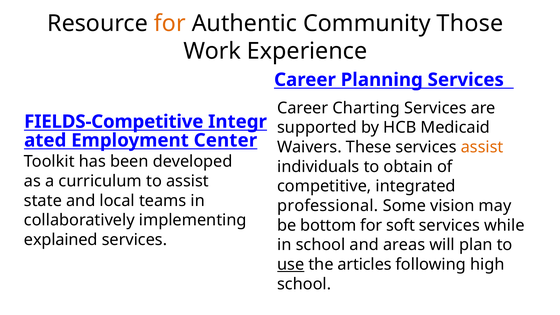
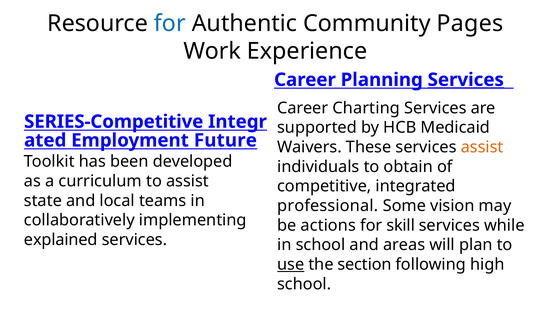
for colour: orange -> blue (170, 23)
Those: Those -> Pages (470, 23)
Services underline: none -> present (466, 80)
FIELDS-Competitive: FIELDS-Competitive -> SERIES-Competitive (114, 122)
Center: Center -> Future (225, 140)
bottom: bottom -> actions (328, 225)
soft: soft -> skill (401, 225)
articles: articles -> section (365, 264)
